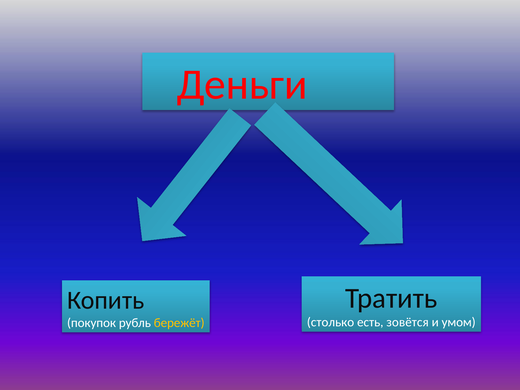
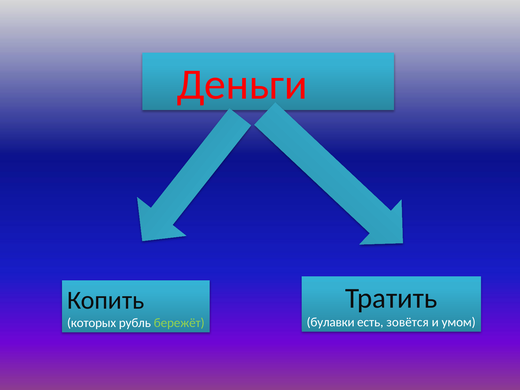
столько: столько -> булавки (331, 322)
покупок: покупок -> которых (92, 323)
бережёт colour: yellow -> light green (179, 323)
